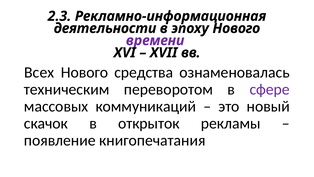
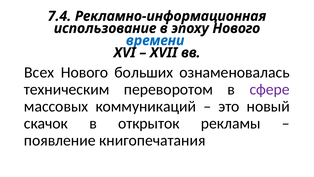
2.3: 2.3 -> 7.4 (59, 16)
деятельности: деятельности -> использование (105, 28)
времени colour: purple -> blue (155, 40)
средства: средства -> больших (144, 72)
